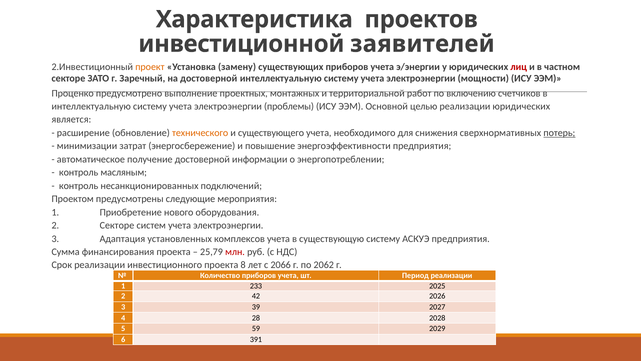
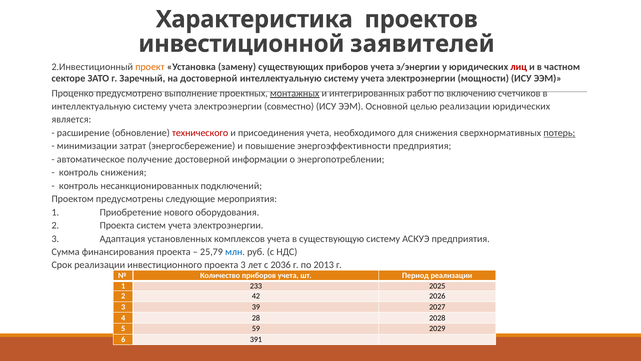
монтажных underline: none -> present (295, 93)
территориальной: территориальной -> интегрированных (367, 93)
проблемы: проблемы -> совместно (289, 106)
технического colour: orange -> red (200, 133)
существующего: существующего -> присоединения (271, 133)
контроль масляным: масляным -> снижения (124, 172)
2 Секторе: Секторе -> Проекта (117, 225)
млн colour: red -> blue (235, 252)
проекта 8: 8 -> 3 (243, 265)
2066: 2066 -> 2036 (281, 265)
2062: 2062 -> 2013 (324, 265)
